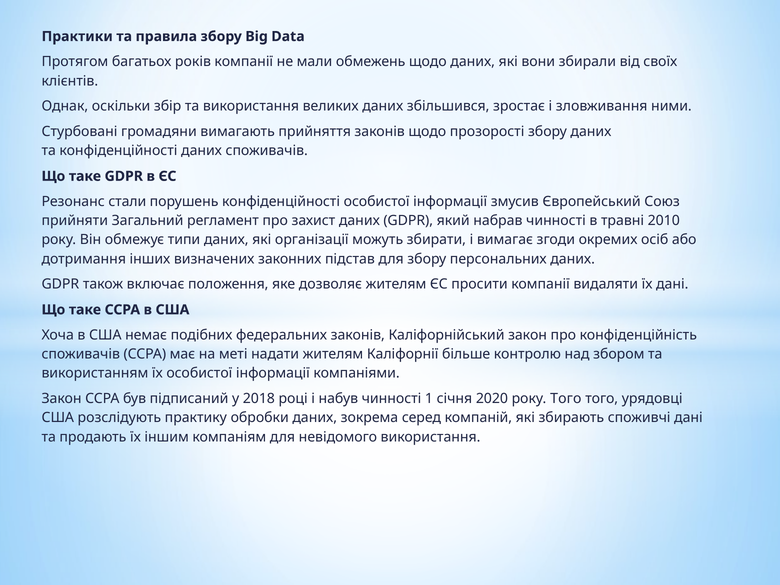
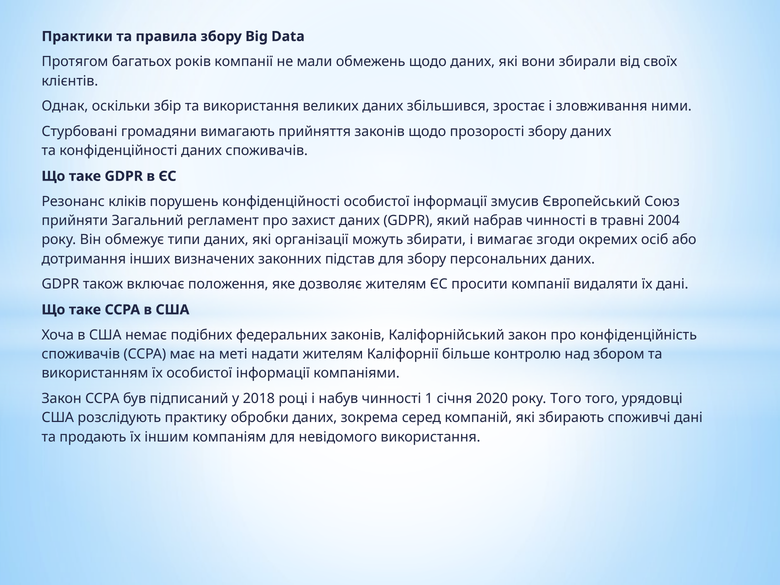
стали: стали -> кліків (127, 202)
2010: 2010 -> 2004 (664, 221)
